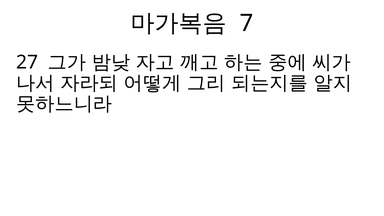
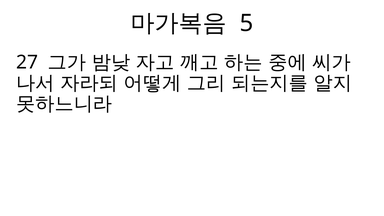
7: 7 -> 5 (246, 23)
